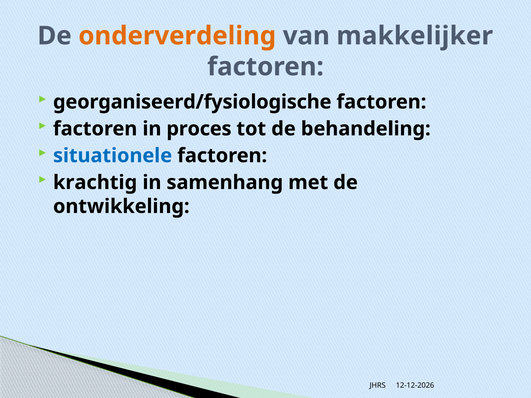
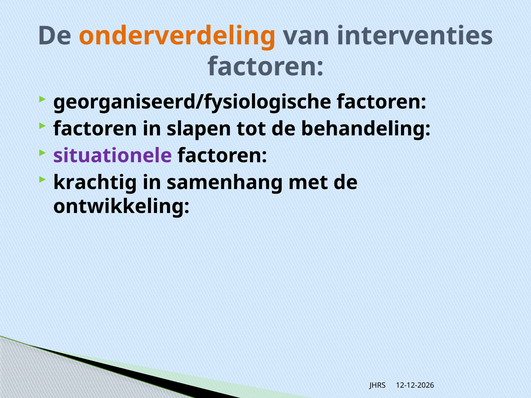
makkelijker: makkelijker -> interventies (415, 36)
proces: proces -> slapen (199, 129)
situationele colour: blue -> purple (113, 156)
